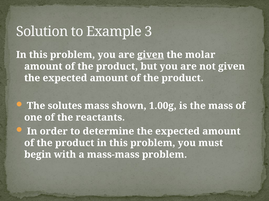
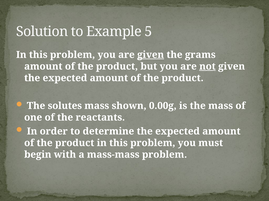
3: 3 -> 5 (148, 32)
molar: molar -> grams (200, 55)
not underline: none -> present (207, 67)
1.00g: 1.00g -> 0.00g (163, 106)
